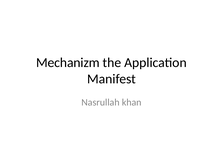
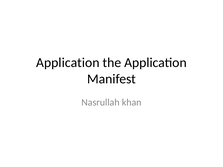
Mechanizm: Mechanizm -> Application (68, 63)
